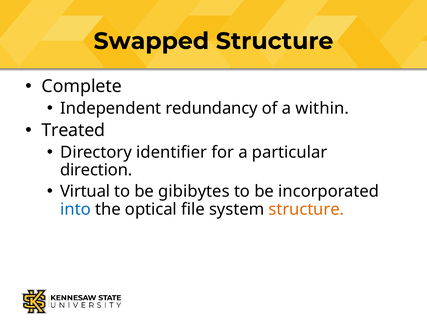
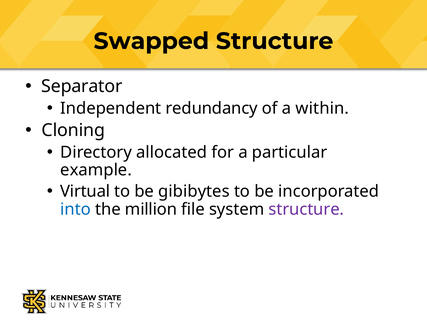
Complete: Complete -> Separator (82, 86)
Treated: Treated -> Cloning (73, 130)
identifier: identifier -> allocated (172, 152)
direction: direction -> example (96, 170)
optical: optical -> million (151, 209)
structure colour: orange -> purple (306, 209)
